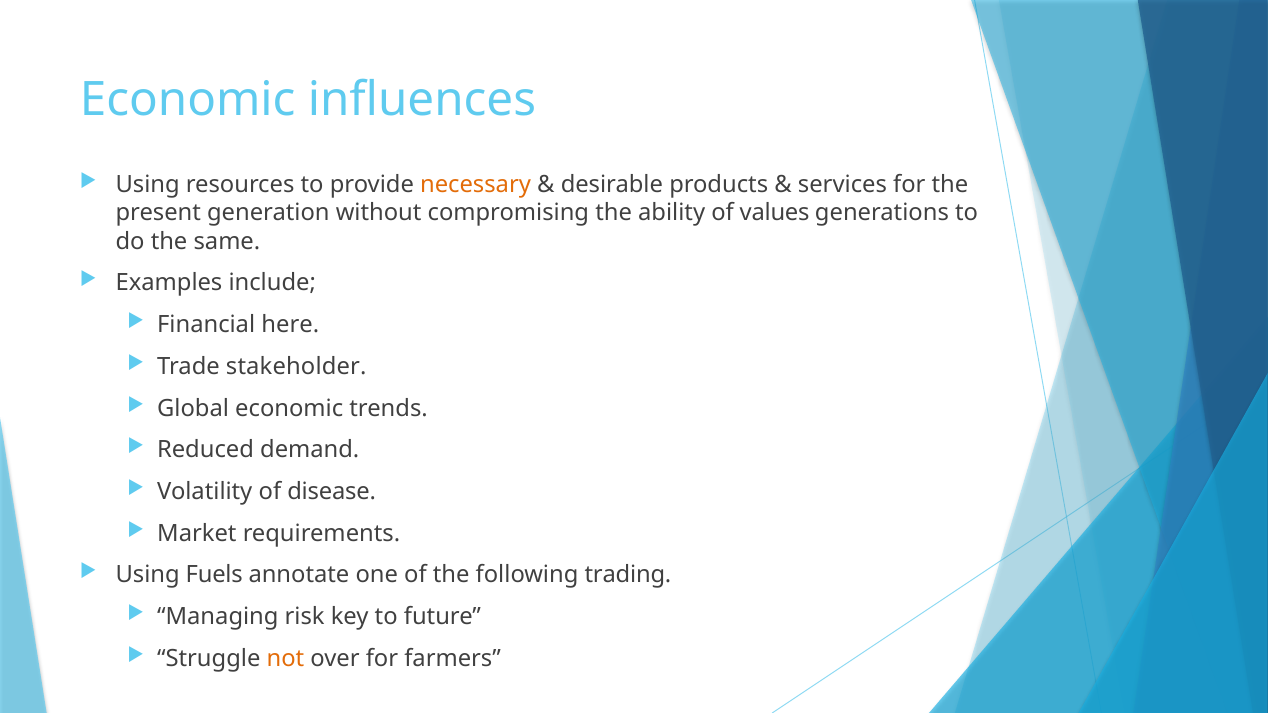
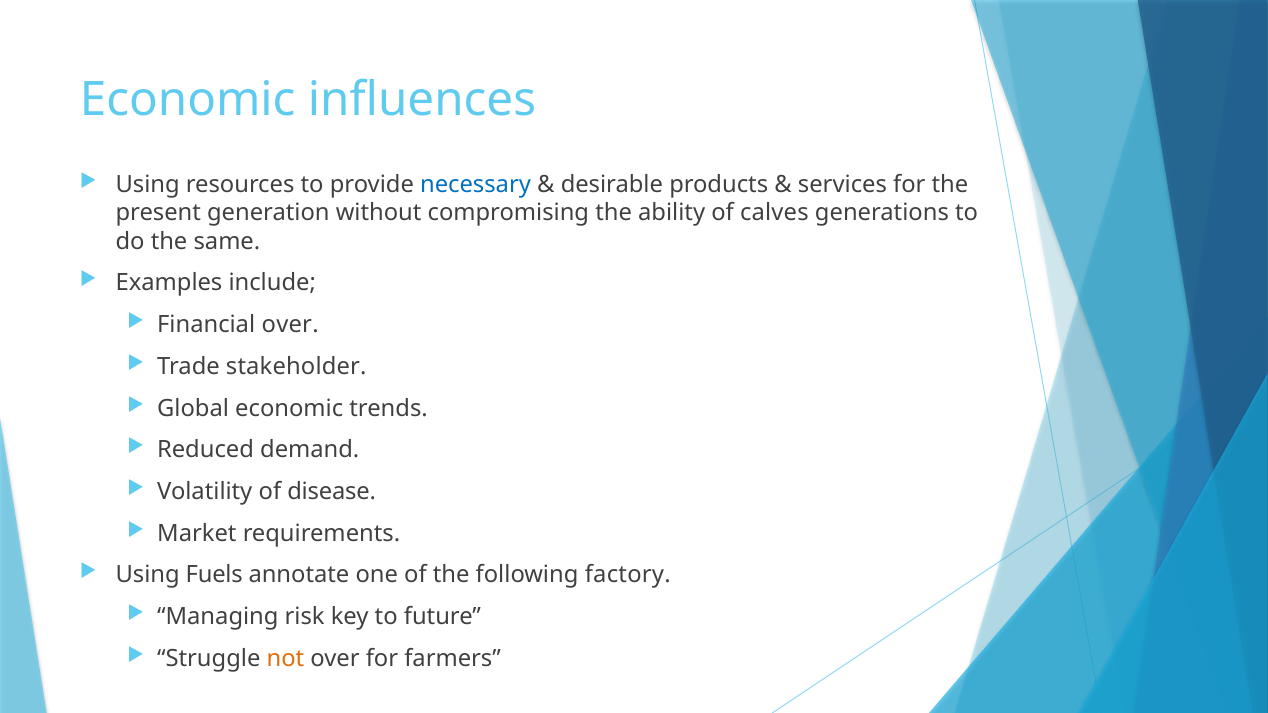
necessary colour: orange -> blue (476, 184)
values: values -> calves (774, 213)
Financial here: here -> over (290, 325)
trading: trading -> factory (628, 575)
